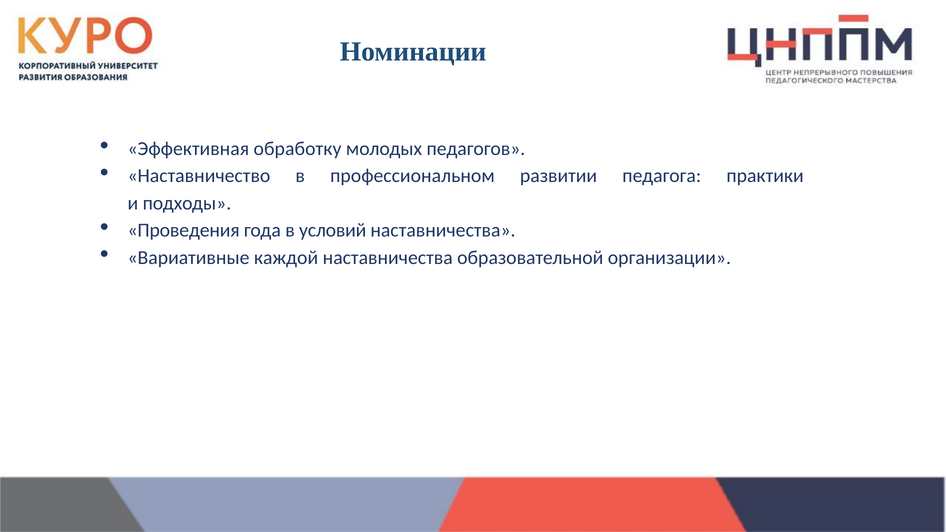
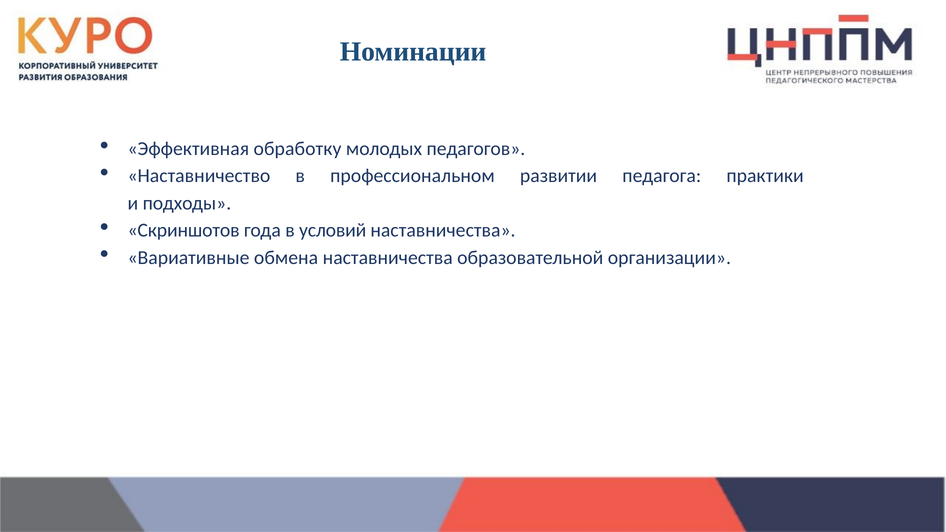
Проведения: Проведения -> Скриншотов (184, 230)
каждой: каждой -> обмена (286, 258)
